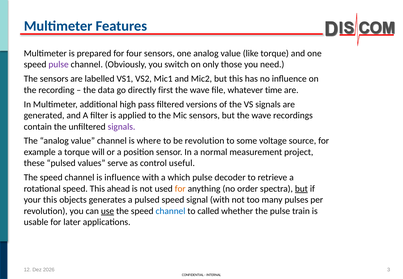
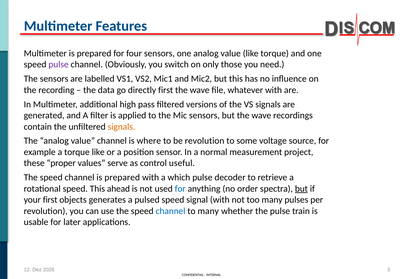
whatever time: time -> with (274, 90)
signals colour: purple -> orange (122, 127)
torque will: will -> like (98, 152)
these pulsed: pulsed -> proper (61, 163)
channel is influence: influence -> prepared (122, 177)
for colour: orange -> blue (180, 189)
your this: this -> first (50, 200)
use underline: present -> none (107, 211)
to called: called -> many (208, 211)
